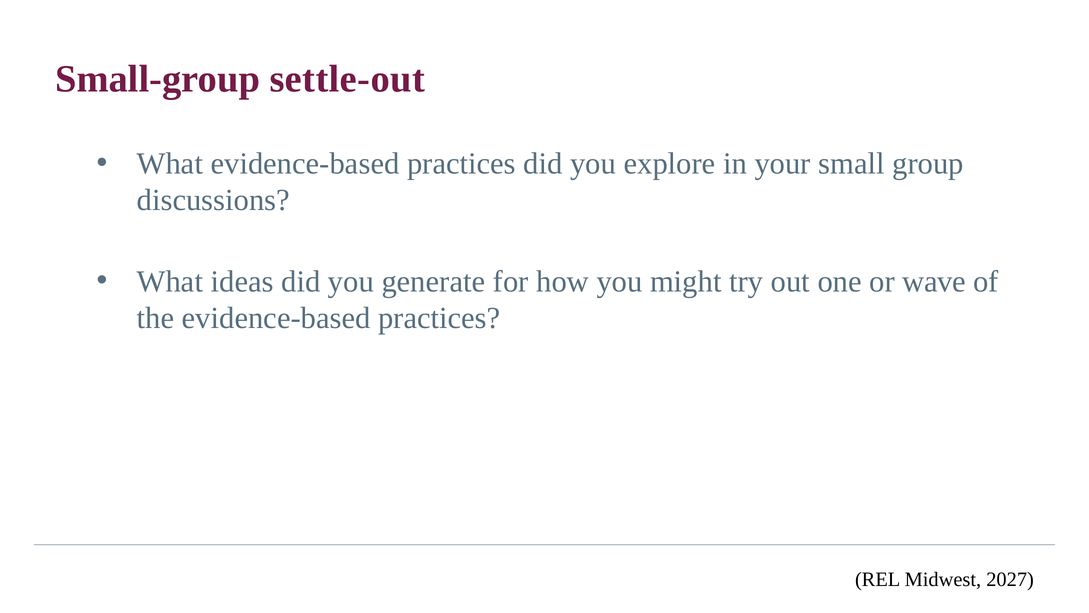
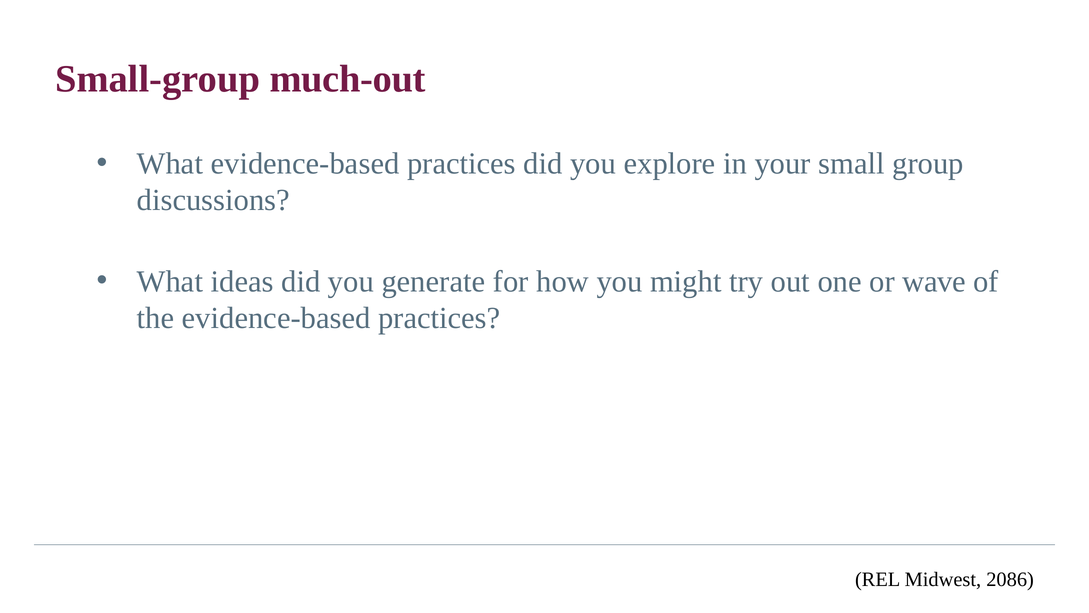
settle-out: settle-out -> much-out (348, 79)
2027: 2027 -> 2086 (1010, 579)
